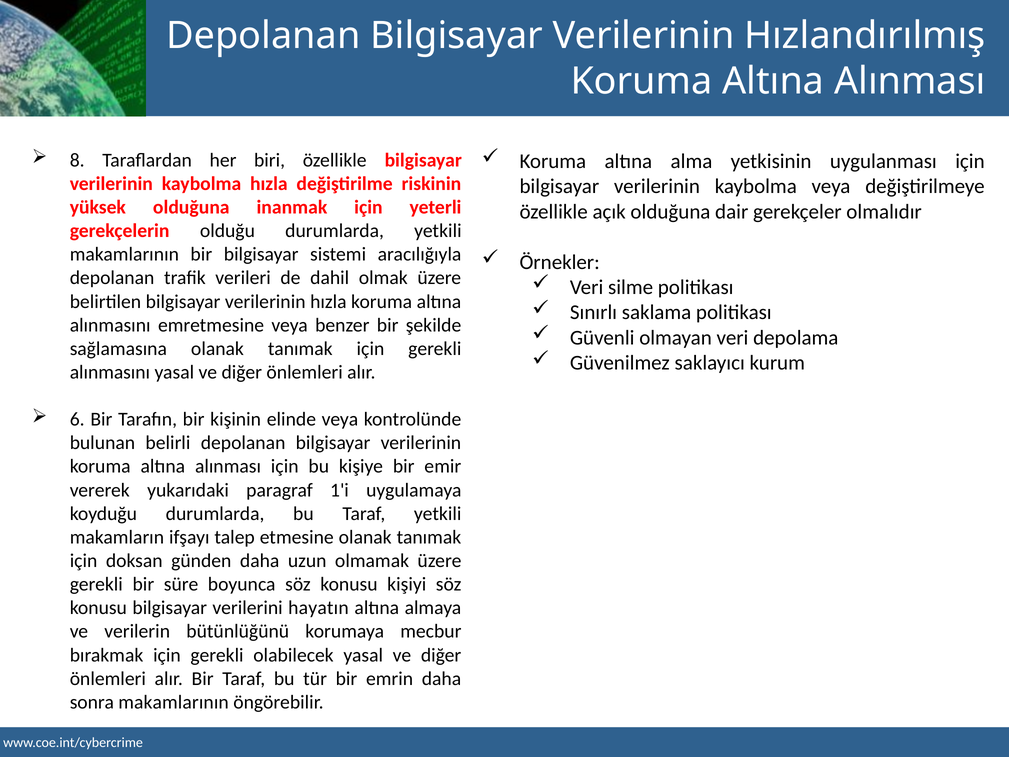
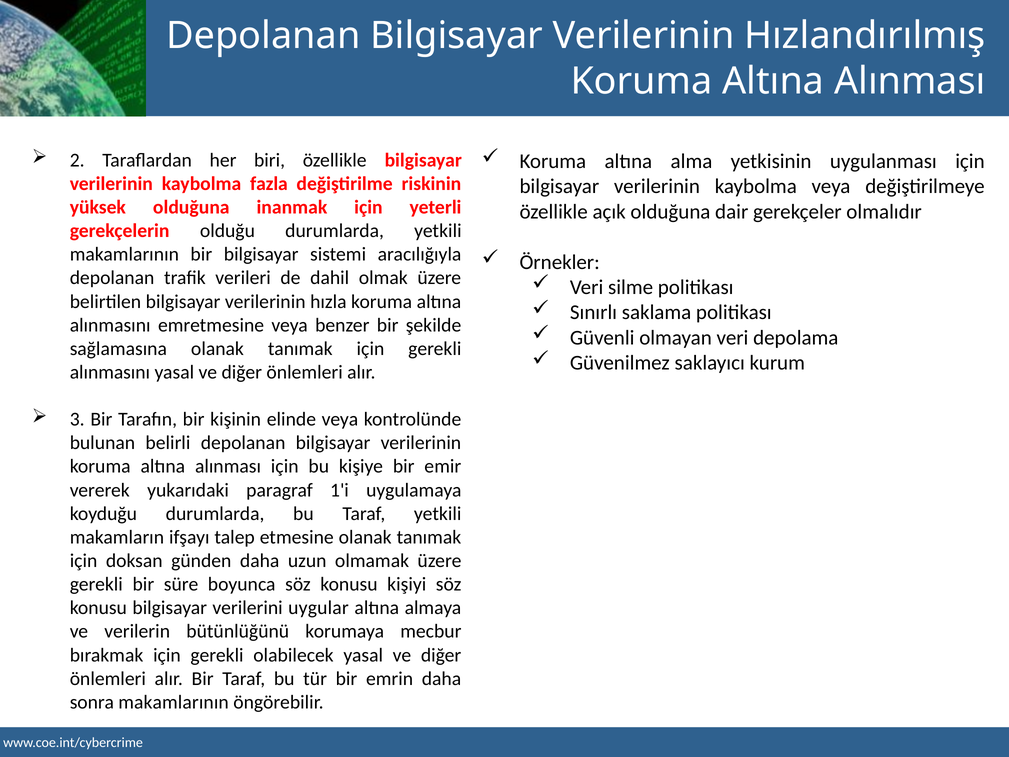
8: 8 -> 2 (77, 160)
kaybolma hızla: hızla -> fazla (269, 184)
6: 6 -> 3 (77, 419)
hayatın: hayatın -> uygular (318, 608)
